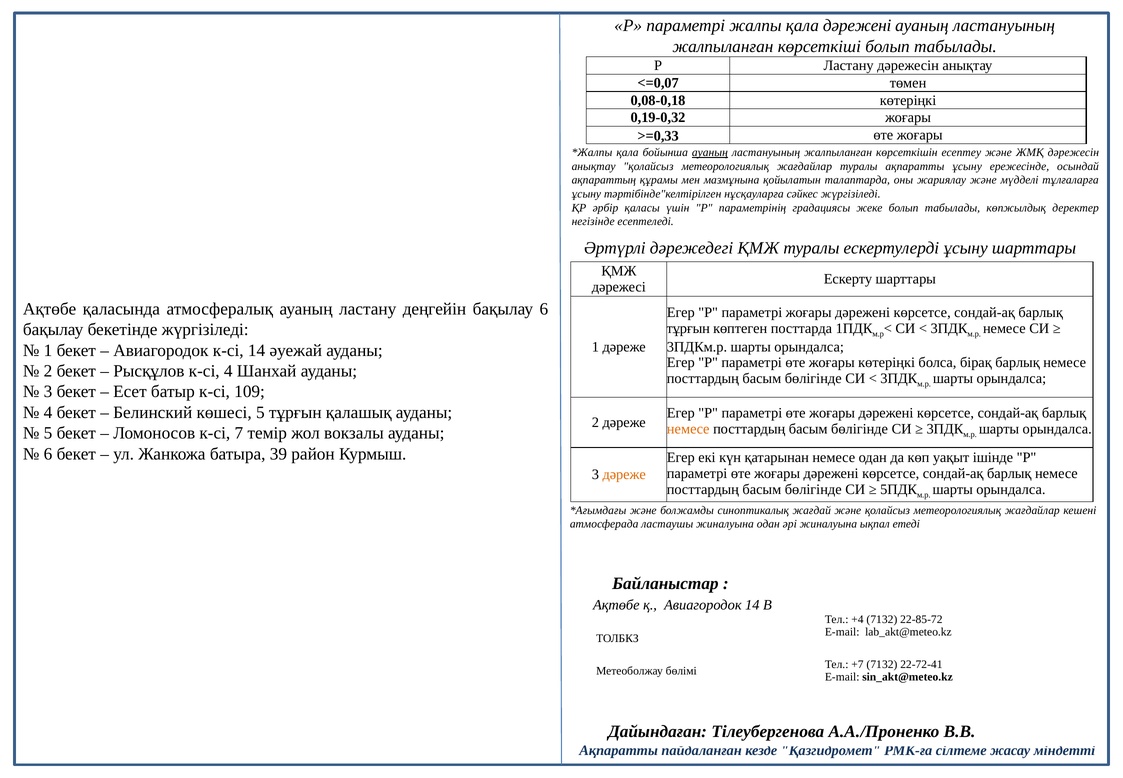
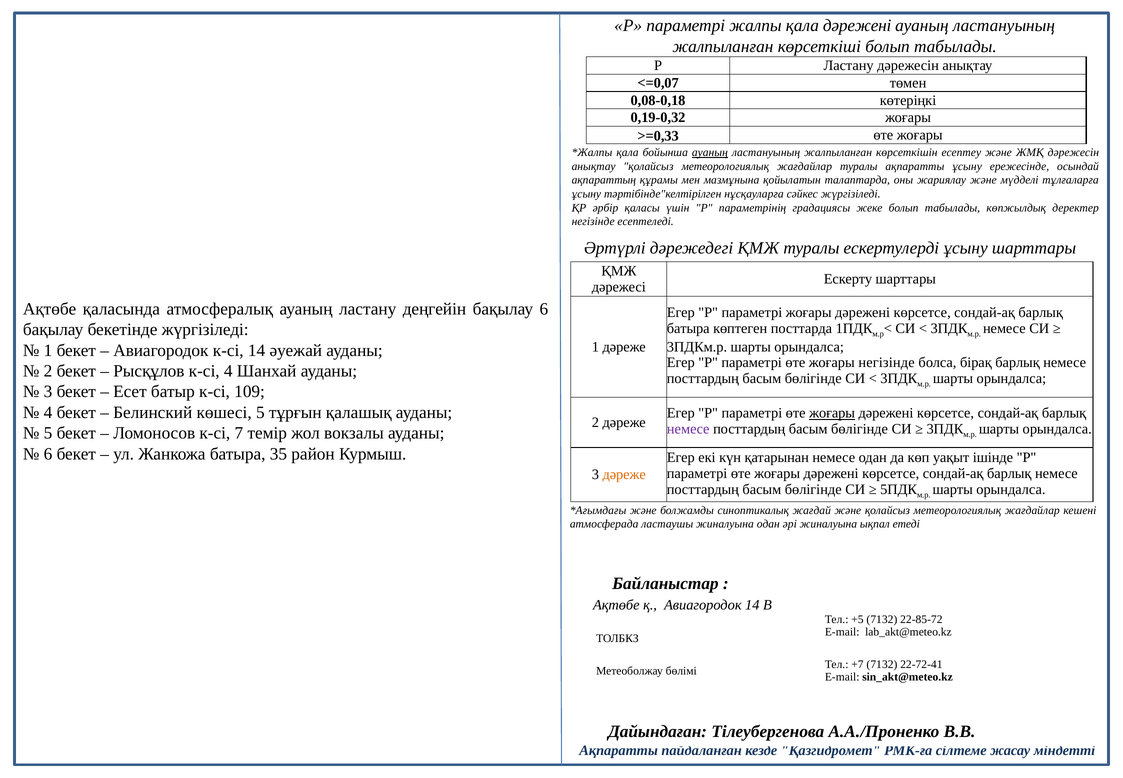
тұрғын: тұрғын -> батыра (688, 328)
жоғары көтеріңкі: көтеріңкі -> негізінде (887, 362)
жоғары underline: none -> present (832, 413)
немесе colour: orange -> purple (688, 429)
39: 39 -> 35 (278, 454)
+4: +4 -> +5 (857, 619)
